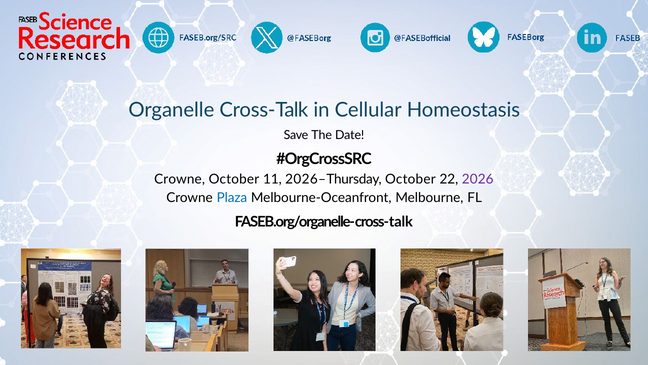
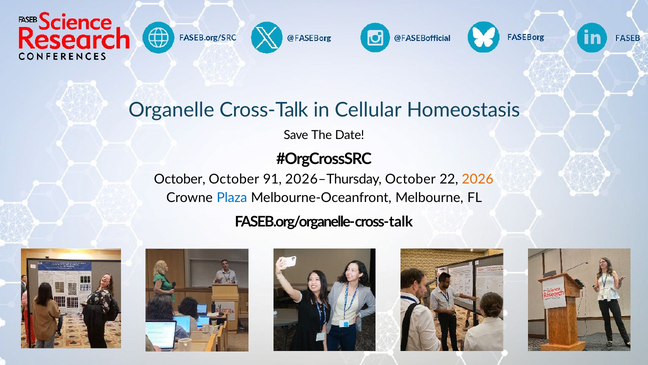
Crowne: Crowne -> October (180, 179)
11: 11 -> 91 (272, 179)
2026 colour: purple -> orange (478, 179)
